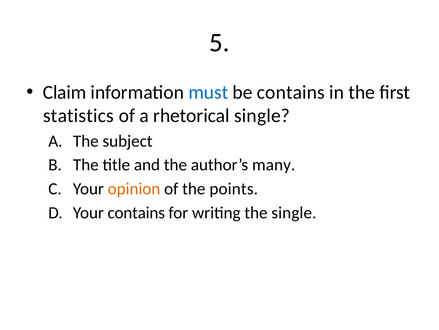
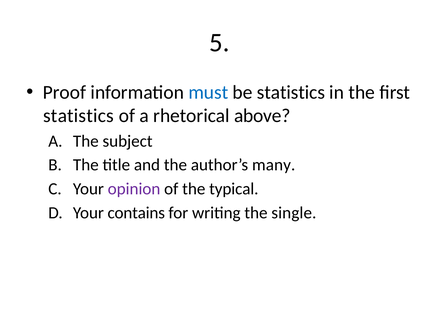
Claim: Claim -> Proof (64, 92)
be contains: contains -> statistics (291, 92)
rhetorical single: single -> above (262, 116)
opinion colour: orange -> purple (134, 189)
points: points -> typical (234, 189)
